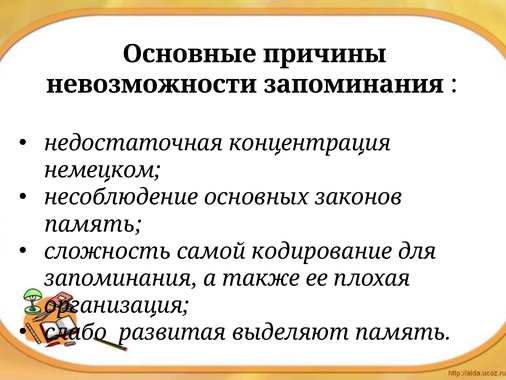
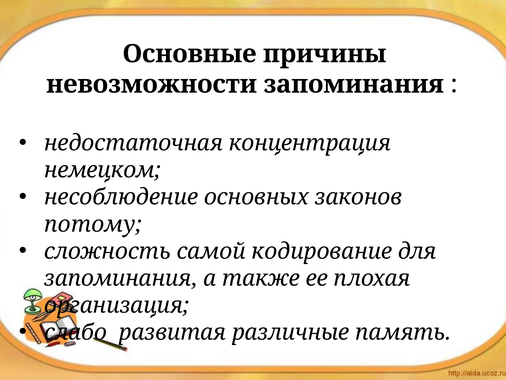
память: память -> потому (93, 224)
выделяют: выделяют -> различные (291, 332)
